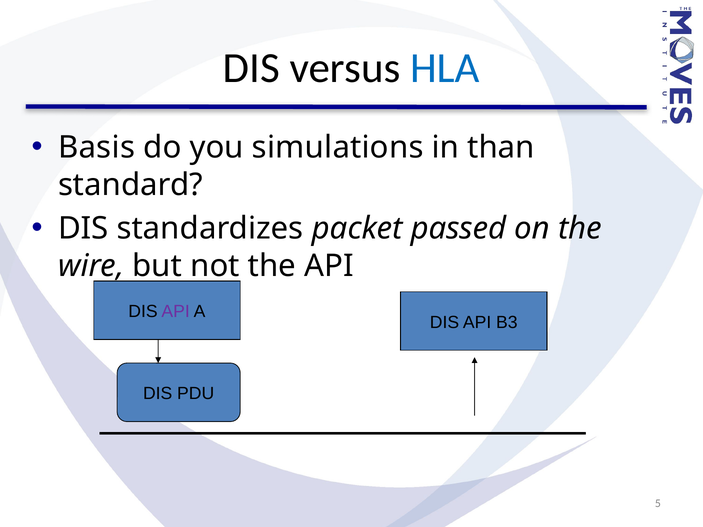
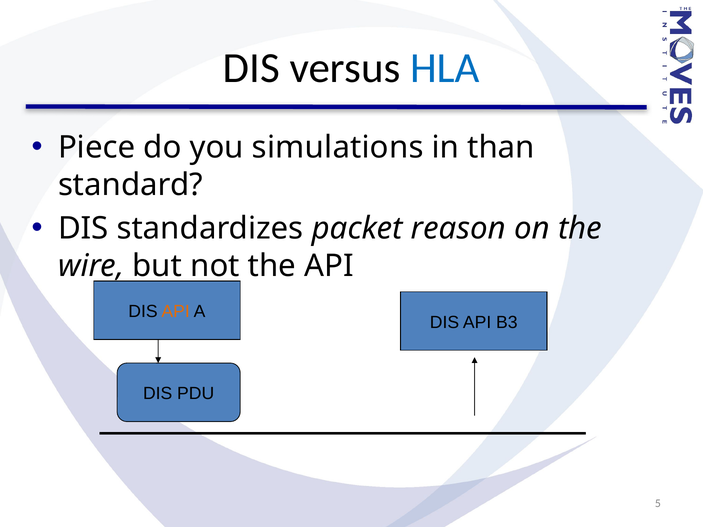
Basis: Basis -> Piece (97, 147)
passed: passed -> reason (458, 229)
API colour: purple -> orange (176, 312)
